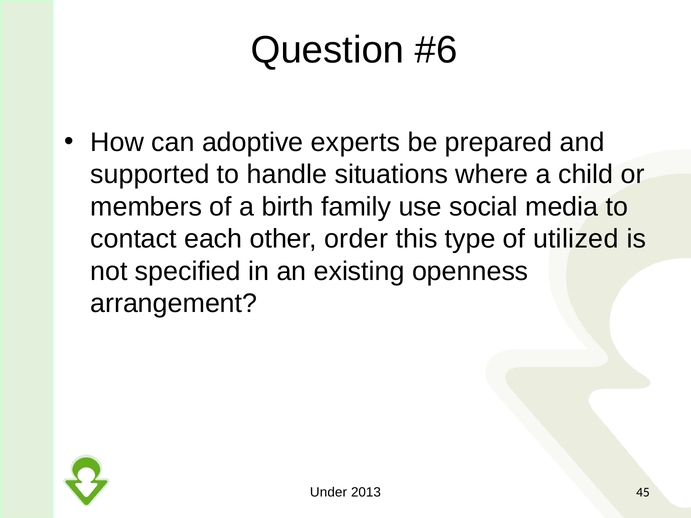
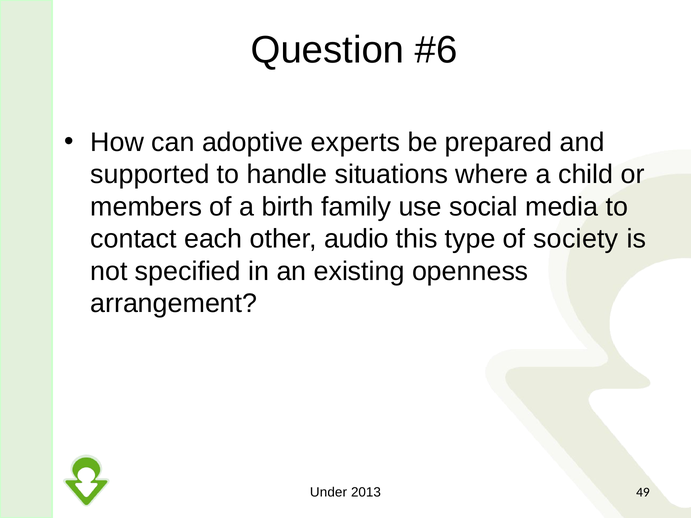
order: order -> audio (356, 239)
utilized: utilized -> society (576, 239)
45: 45 -> 49 (643, 493)
